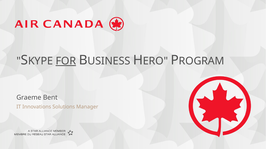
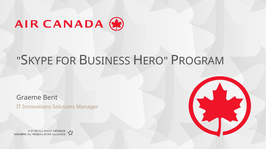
FOR underline: present -> none (66, 61)
